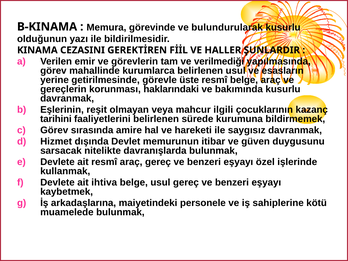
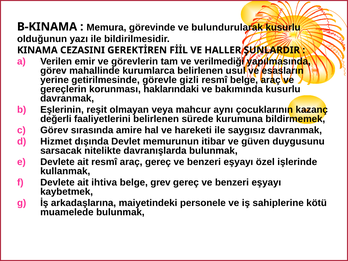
üste: üste -> gizli (189, 80)
ilgili: ilgili -> aynı (223, 110)
tarihini: tarihini -> değerli (56, 119)
belge usul: usul -> grev (160, 182)
